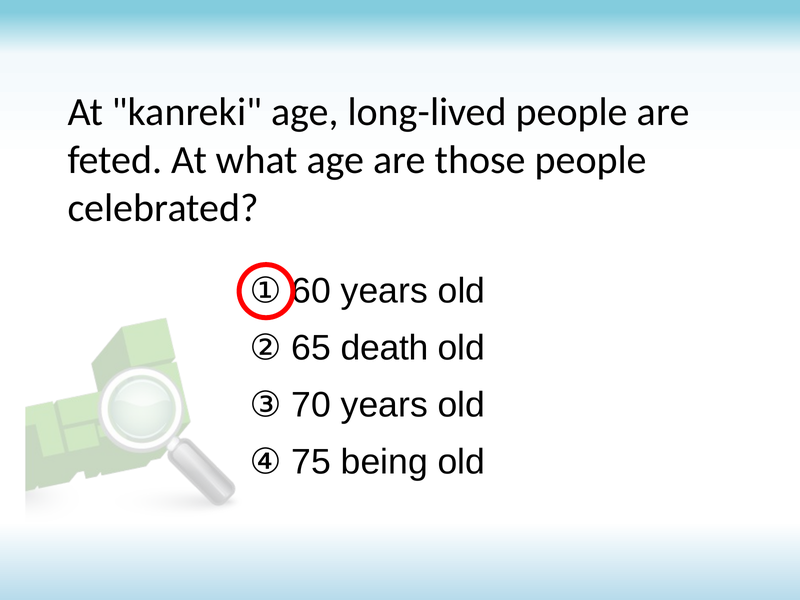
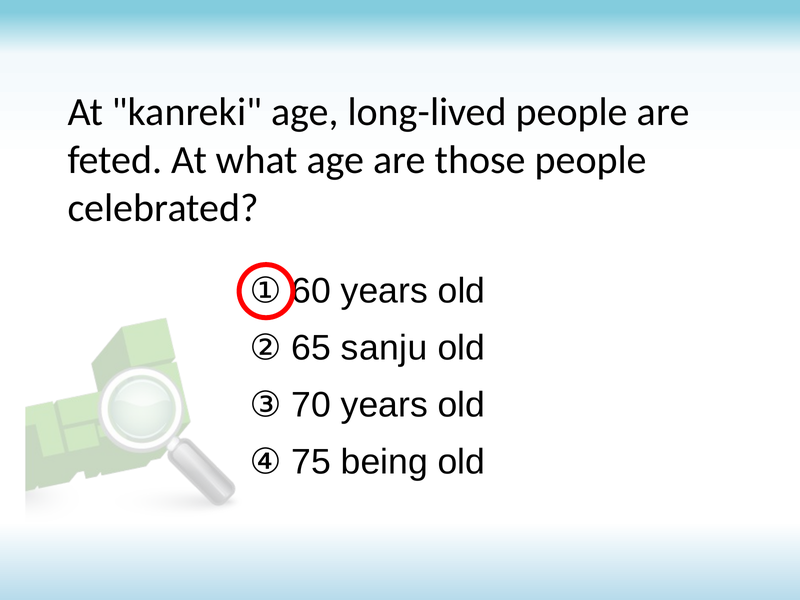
death: death -> sanju (384, 348)
